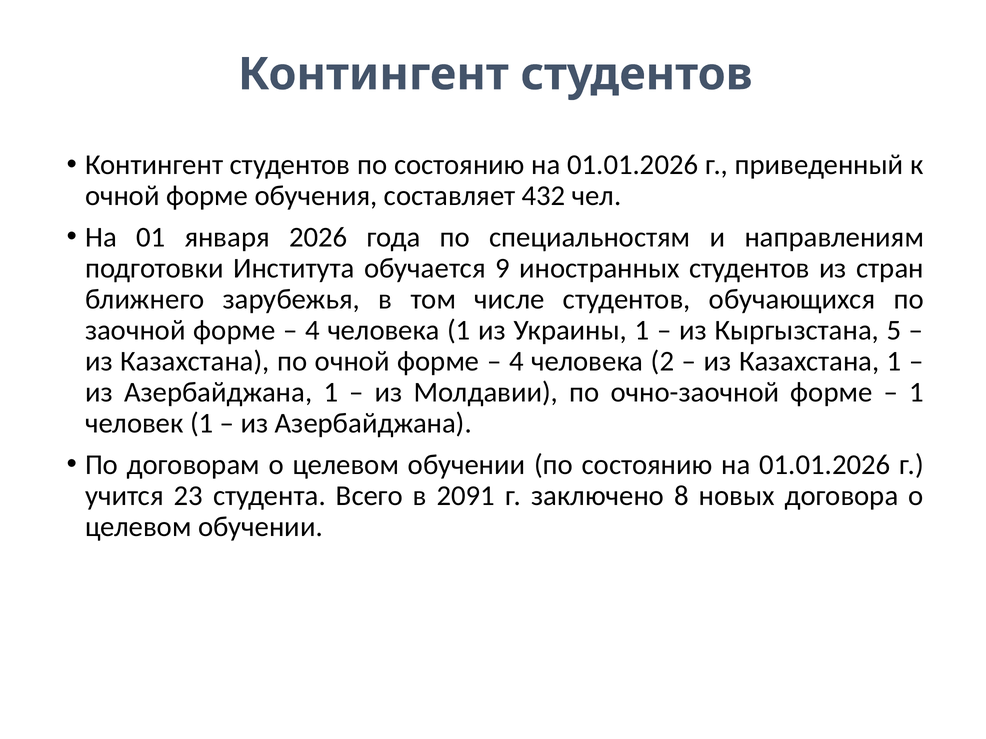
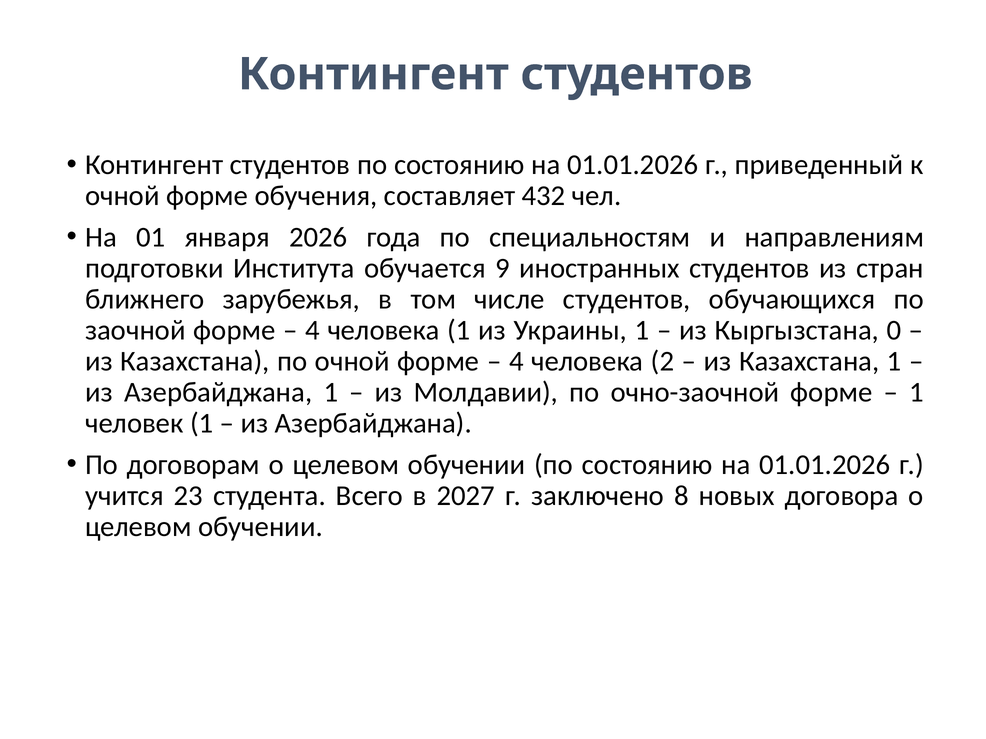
5: 5 -> 0 (894, 330)
2091: 2091 -> 2027 (466, 496)
